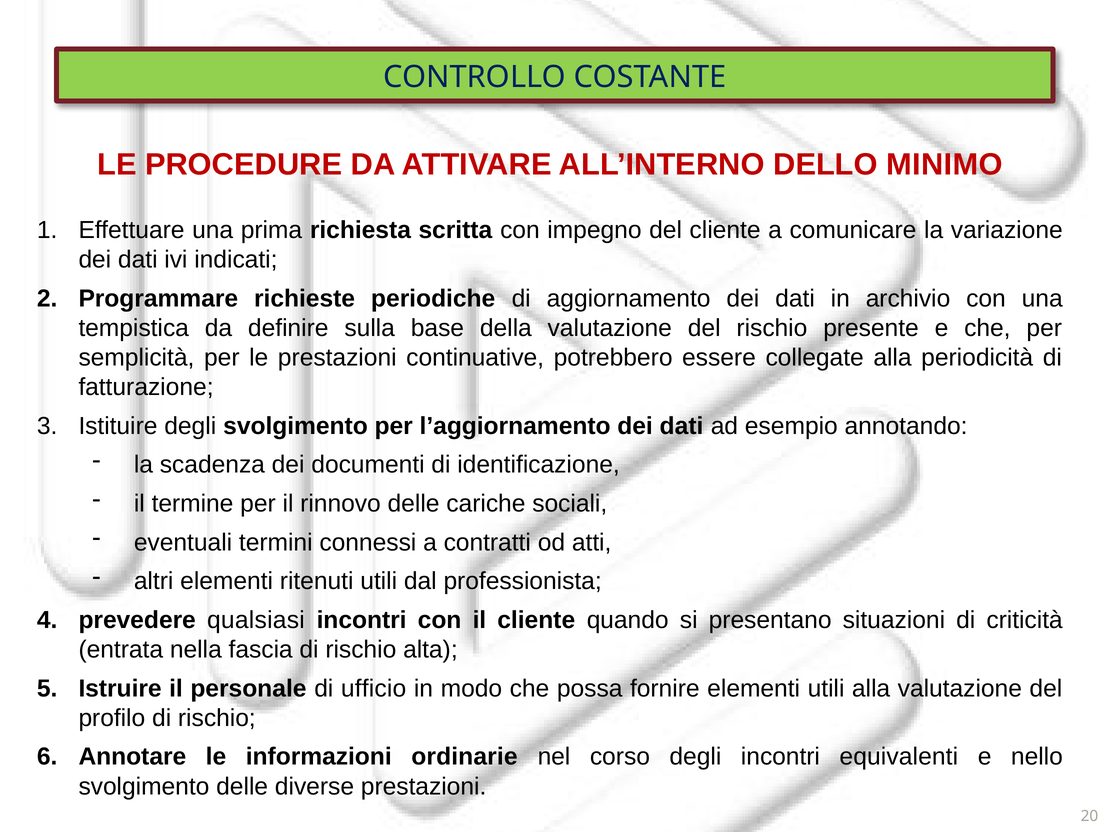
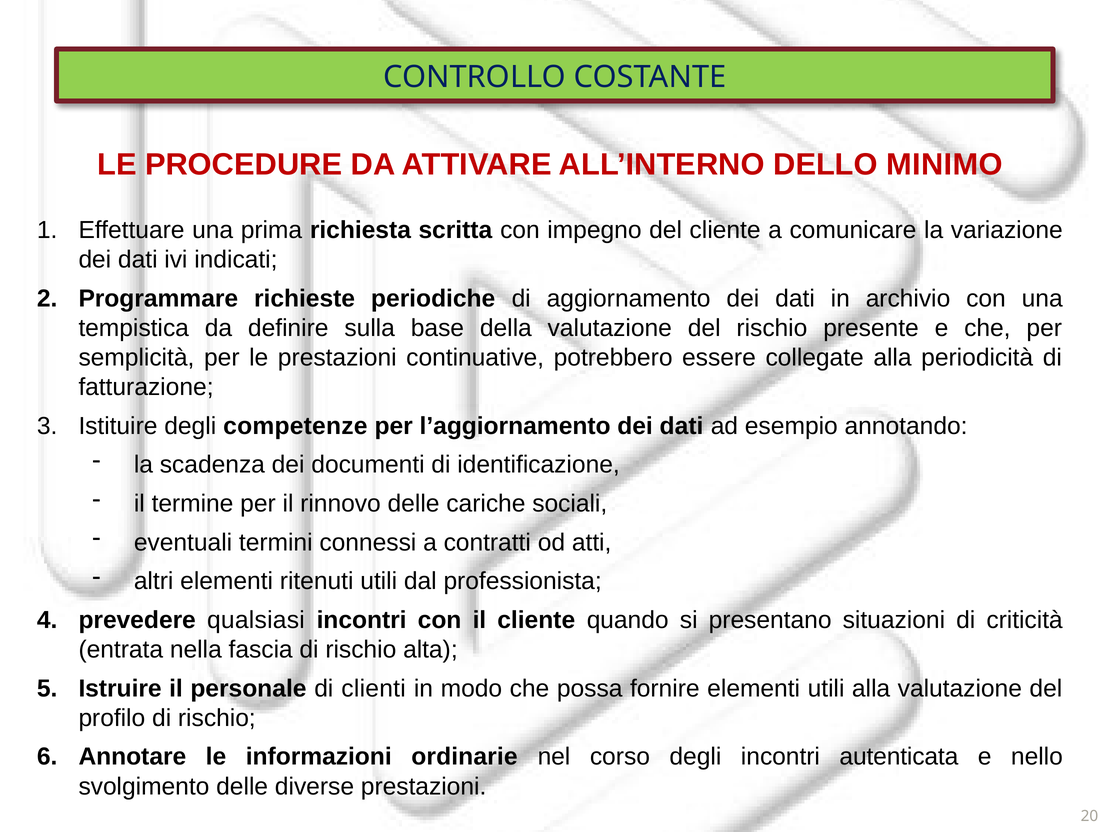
degli svolgimento: svolgimento -> competenze (295, 426)
ufficio: ufficio -> clienti (374, 688)
equivalenti: equivalenti -> autenticata (899, 757)
